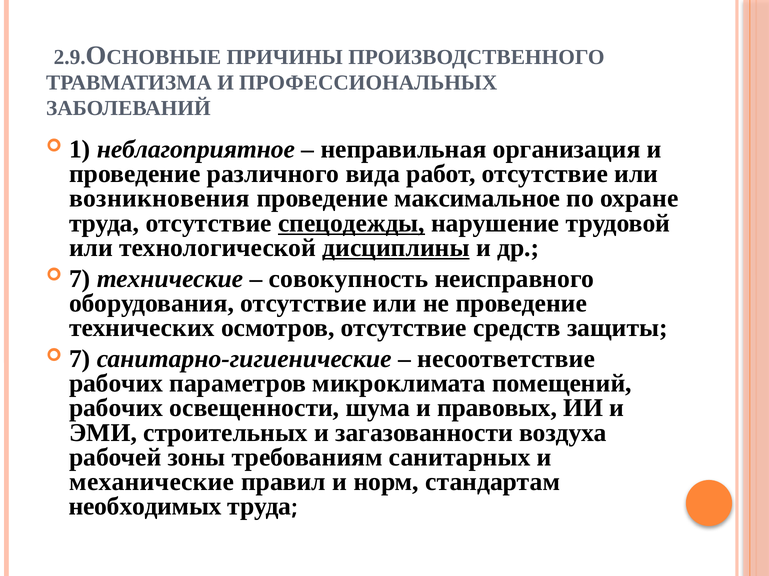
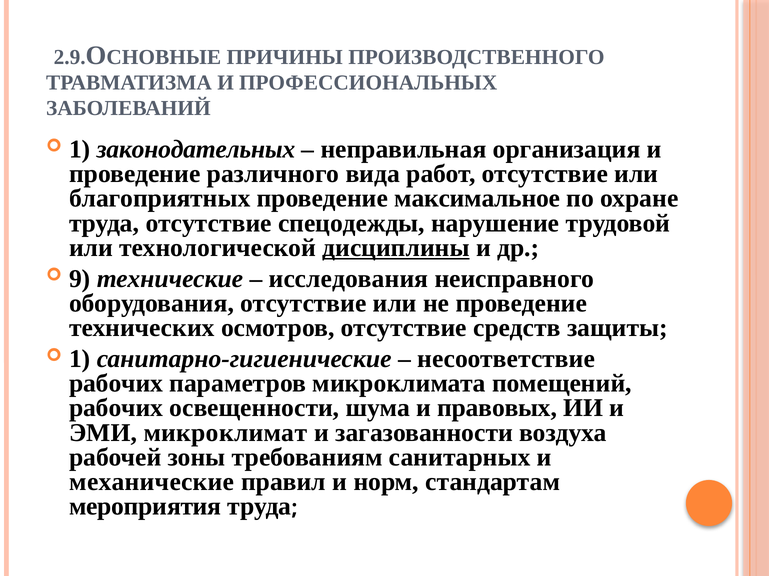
неблагоприятное: неблагоприятное -> законодательных (196, 150)
возникновения: возникновения -> благоприятных (160, 199)
спецодежды underline: present -> none (351, 223)
7: 7 -> 9 (80, 279)
совокупность: совокупность -> исследования (348, 279)
7: 7 -> 1 (80, 359)
строительных: строительных -> микроклимат (225, 433)
необходимых: необходимых -> мероприятия (145, 507)
